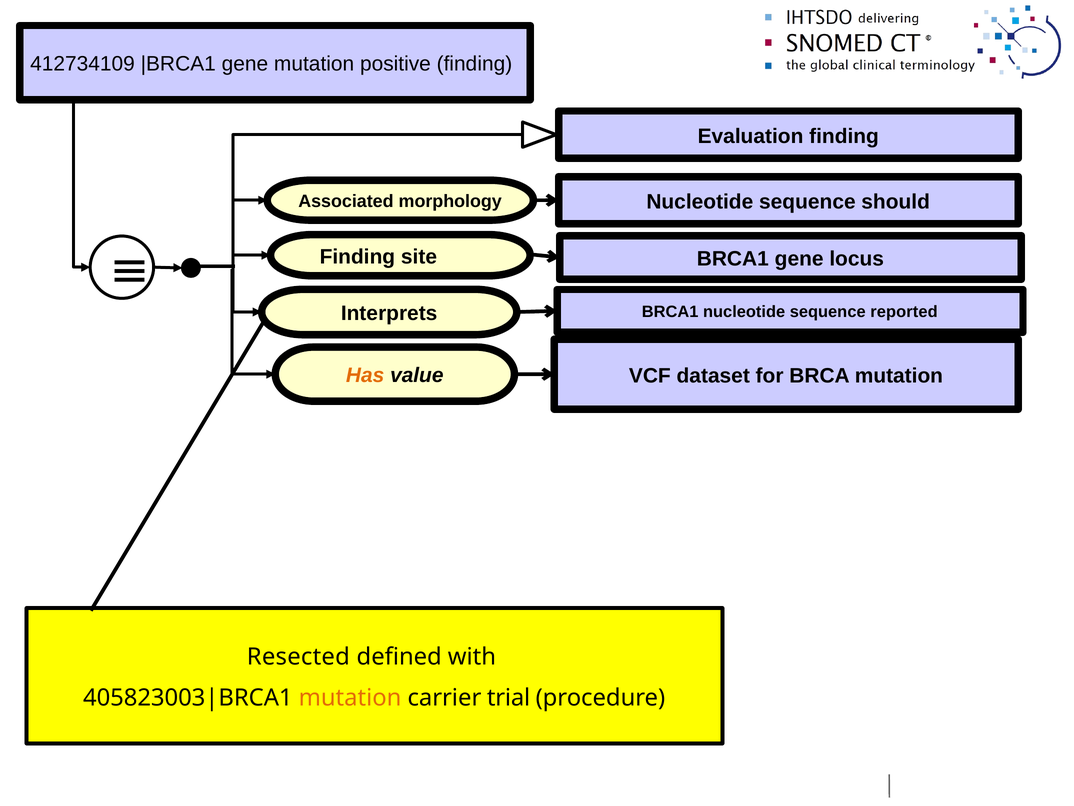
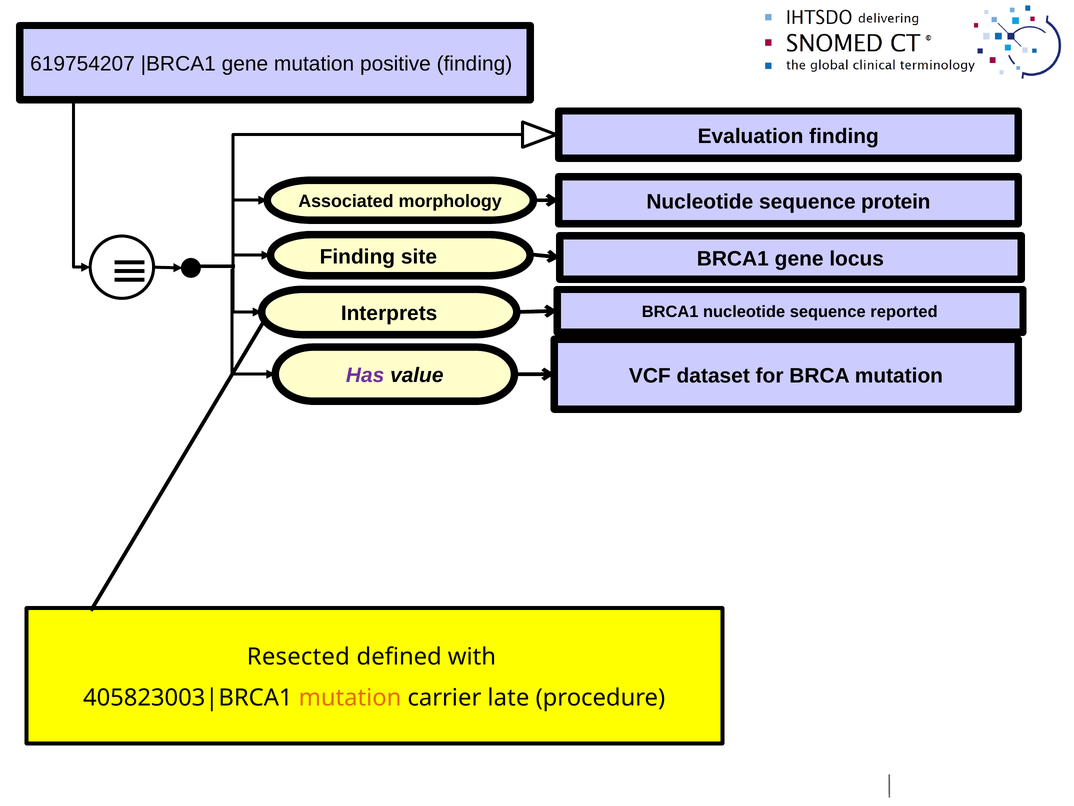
412734109: 412734109 -> 619754207 (83, 64)
should: should -> protein (896, 202)
Has colour: orange -> purple (365, 375)
carrier trial: trial -> late (508, 697)
